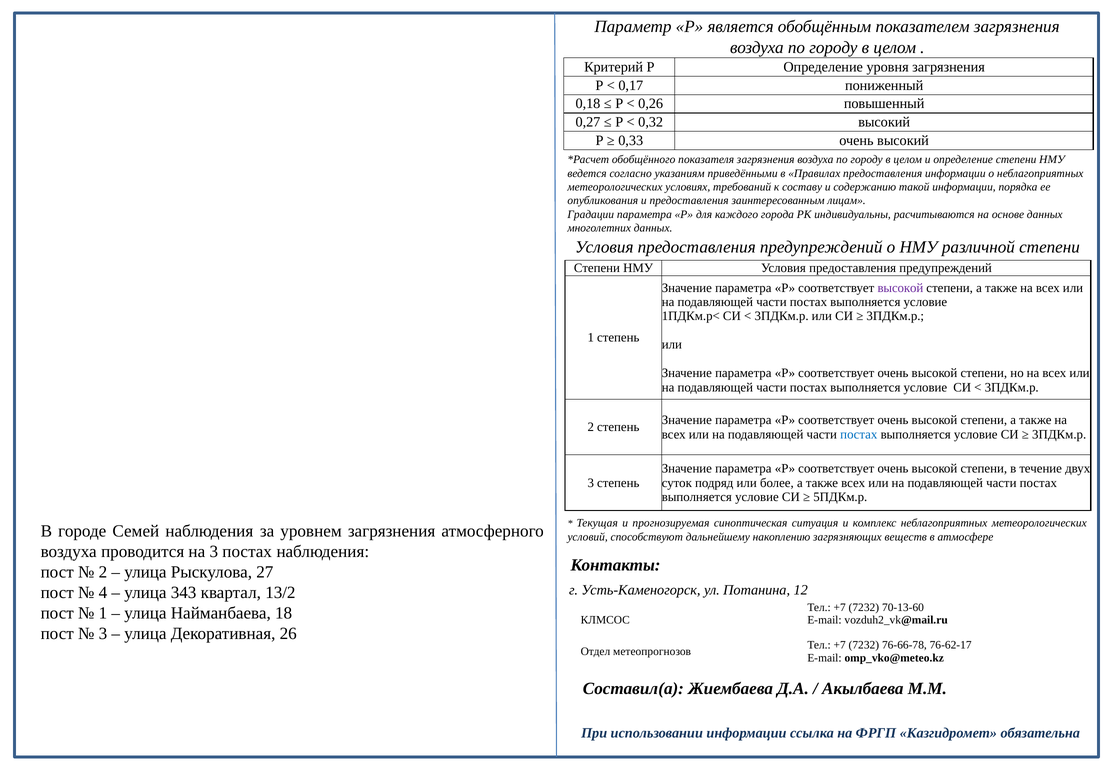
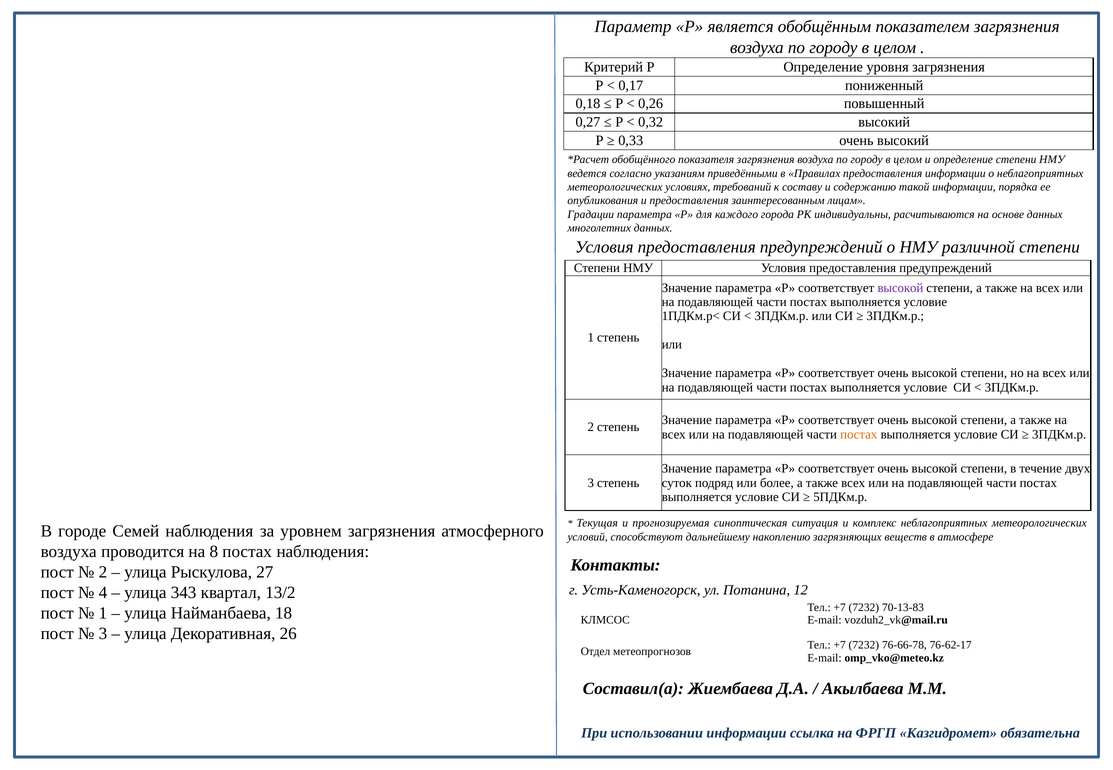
постах colour: blue -> orange (859, 435)
на 3: 3 -> 8 (214, 552)
70-13-60: 70-13-60 -> 70-13-83 (903, 608)
